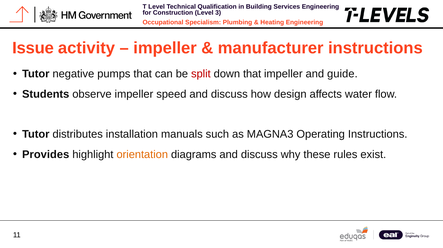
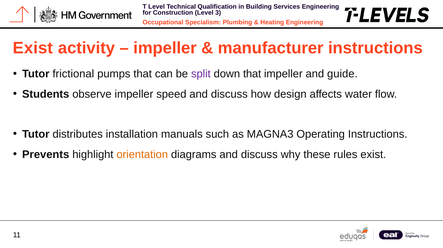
Issue: Issue -> Exist (33, 48)
negative: negative -> frictional (73, 74)
split colour: red -> purple (201, 74)
Provides: Provides -> Prevents (46, 154)
